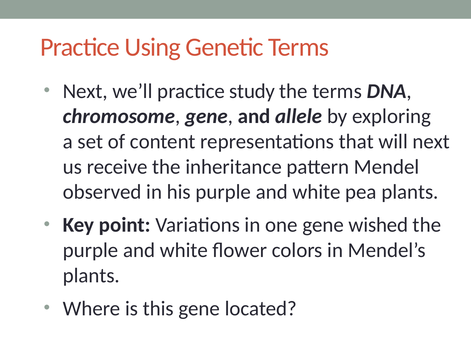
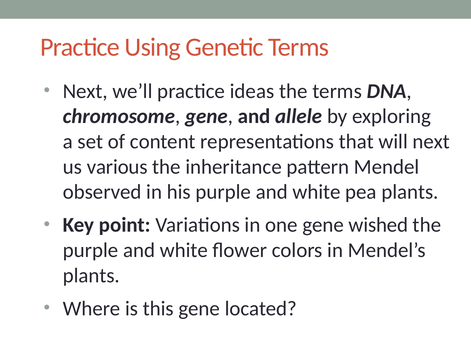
study: study -> ideas (252, 91)
receive: receive -> various (117, 166)
